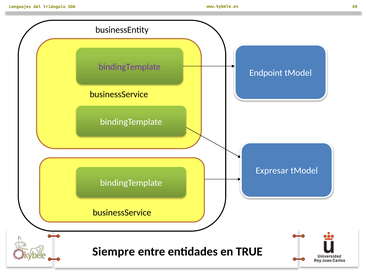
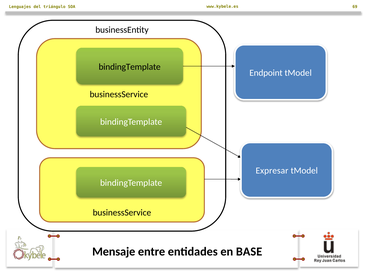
bindingTemplate colour: purple -> black (130, 67)
Siempre: Siempre -> Mensaje (114, 251)
TRUE: TRUE -> BASE (249, 251)
